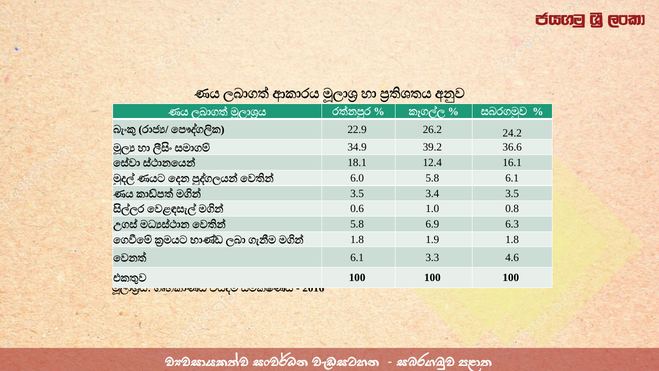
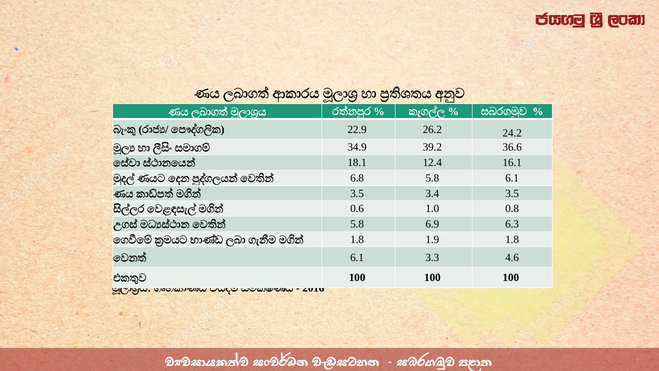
6.0: 6.0 -> 6.8 (357, 178)
